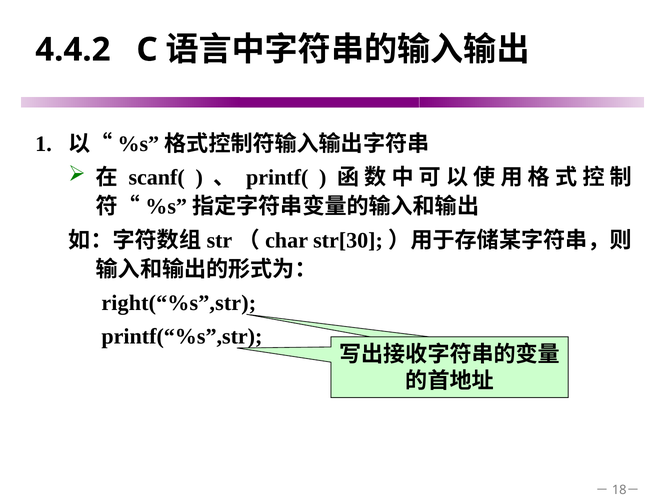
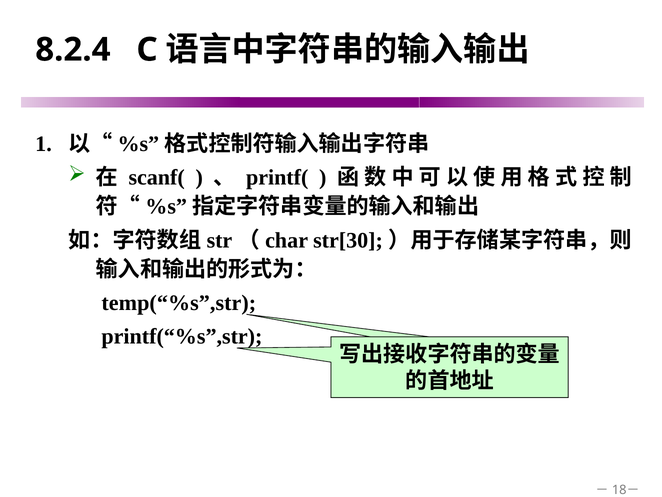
4.4.2: 4.4.2 -> 8.2.4 (73, 50)
right(“%s”,str: right(“%s”,str -> temp(“%s”,str (179, 303)
